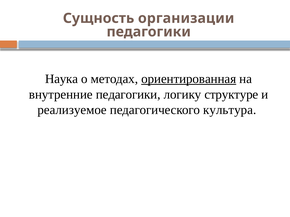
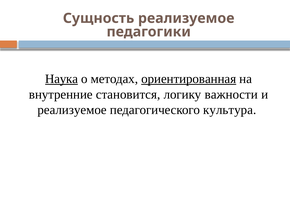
Сущность организации: организации -> реализуемое (186, 18)
Наука underline: none -> present (62, 79)
внутренние педагогики: педагогики -> становится (128, 95)
структуре: структуре -> важности (231, 95)
